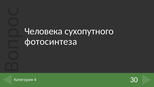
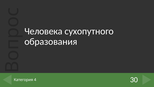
фотосинтеза: фотосинтеза -> образования (51, 41)
